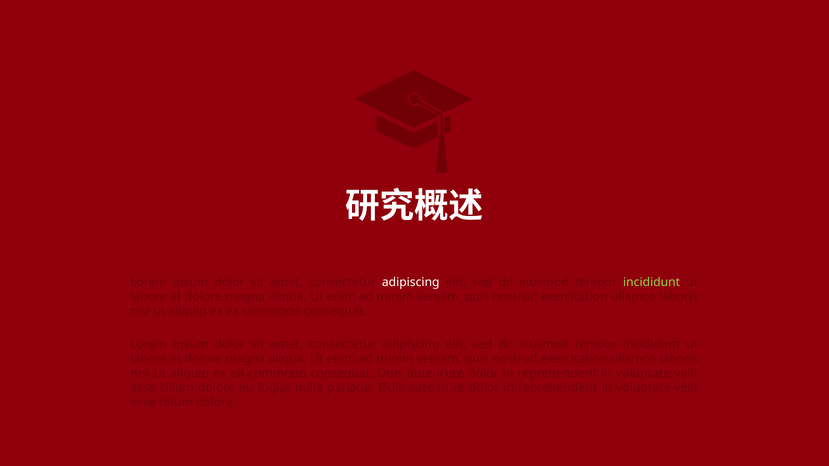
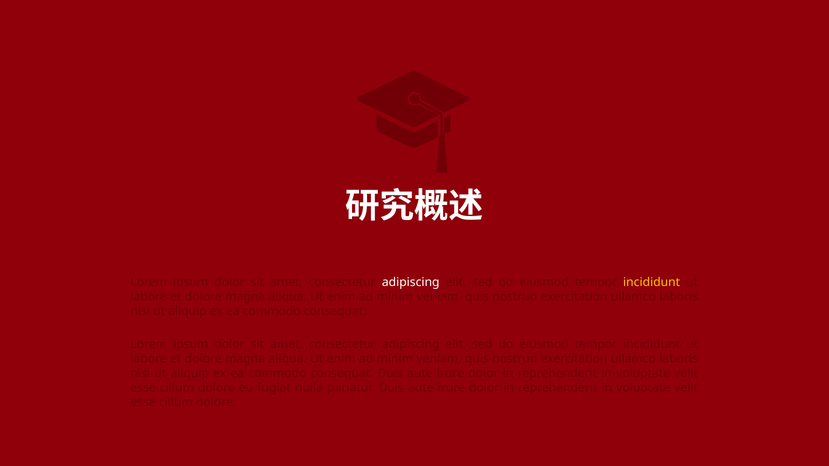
incididunt colour: light green -> yellow (652, 282)
